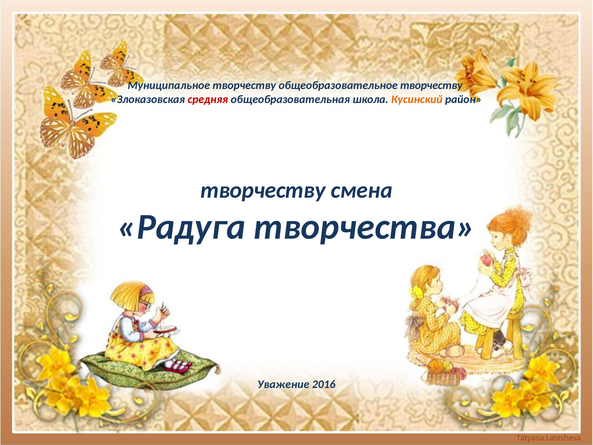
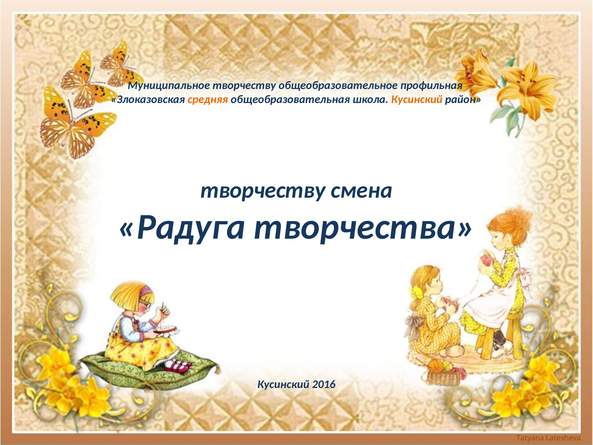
общеобразовательное творчеству: творчеству -> профильная (431, 85)
средняя colour: red -> orange (208, 99)
Уважение: Уважение -> Кусинский (283, 384)
